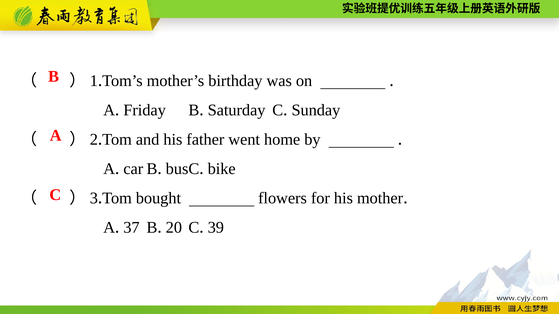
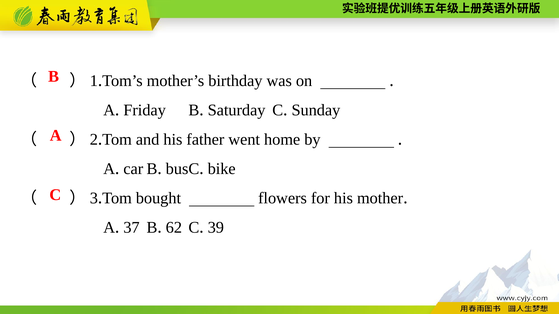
20: 20 -> 62 (174, 228)
